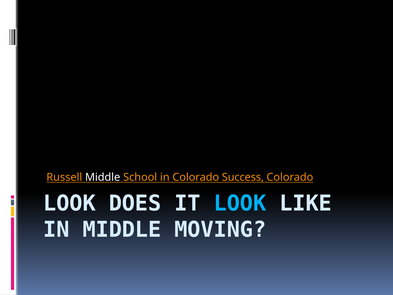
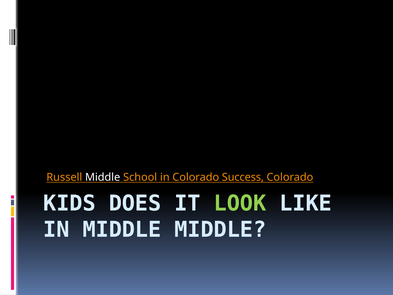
LOOK: LOOK -> KIDS (69, 203)
LOOK colour: light blue -> light green (240, 203)
MIDDLE MOVING: MOVING -> MIDDLE (220, 229)
